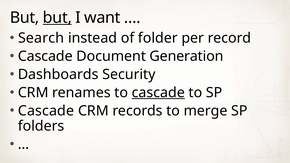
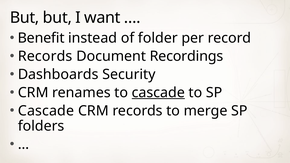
but underline: present -> none (57, 18)
Search: Search -> Benefit (41, 38)
Cascade: Cascade -> Records (45, 56)
Generation: Generation -> Recordings (186, 56)
